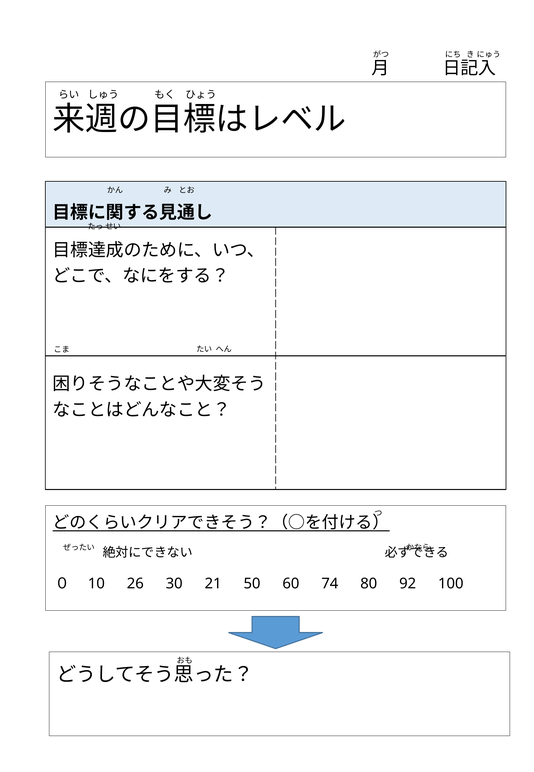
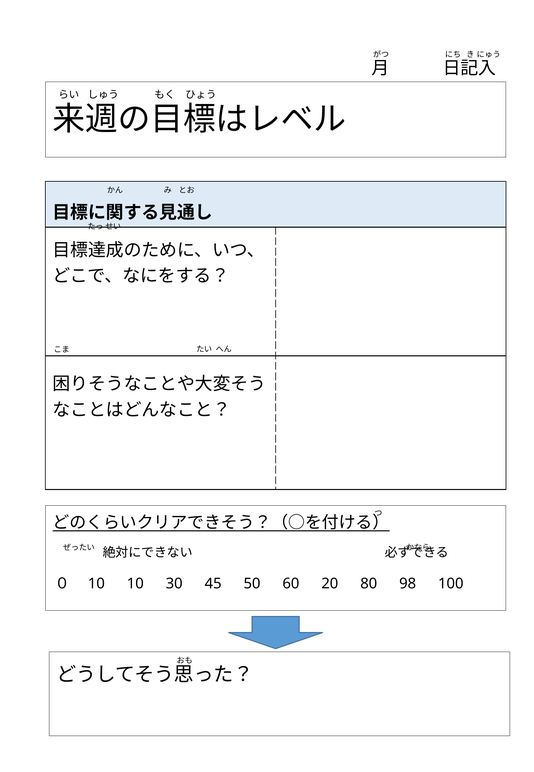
10 26: 26 -> 10 (135, 583)
21: 21 -> 45 (213, 583)
74: 74 -> 20 (330, 583)
92: 92 -> 98 (408, 583)
